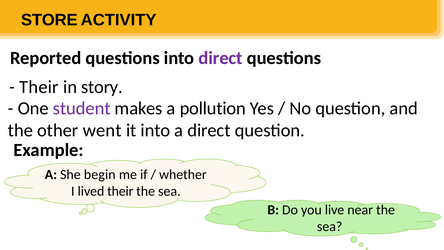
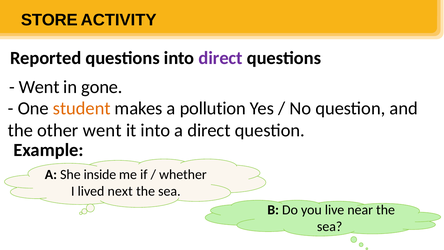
Their: Their -> Went (39, 87)
story: story -> gone (102, 87)
student colour: purple -> orange (82, 108)
begin: begin -> inside (100, 174)
lived their: their -> next (120, 191)
